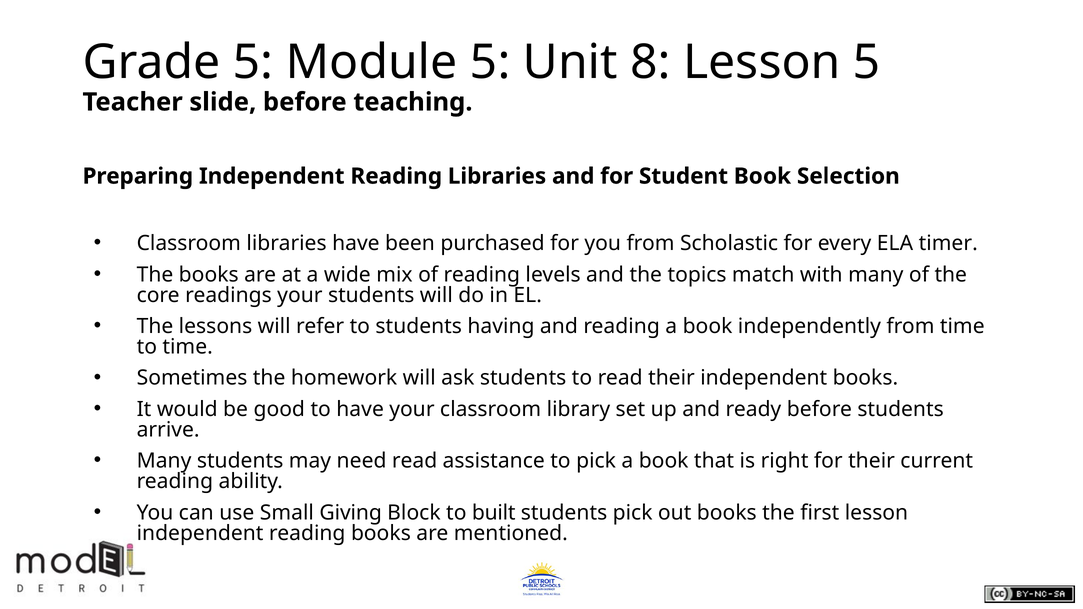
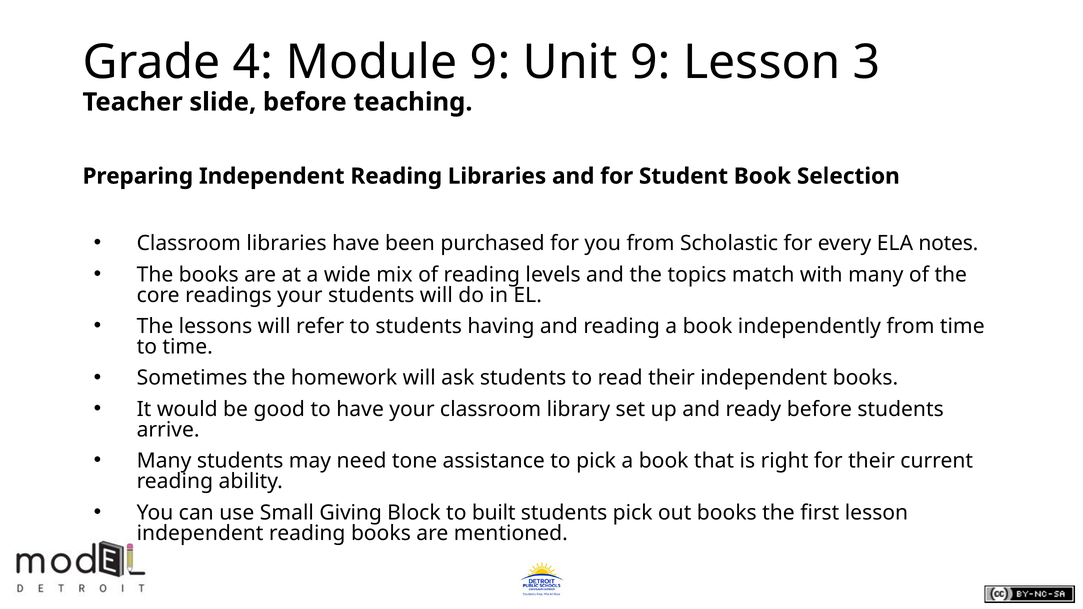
Grade 5: 5 -> 4 (253, 62)
Module 5: 5 -> 9 (490, 62)
Unit 8: 8 -> 9 (650, 62)
Lesson 5: 5 -> 3 (867, 62)
timer: timer -> notes (948, 243)
need read: read -> tone (415, 461)
